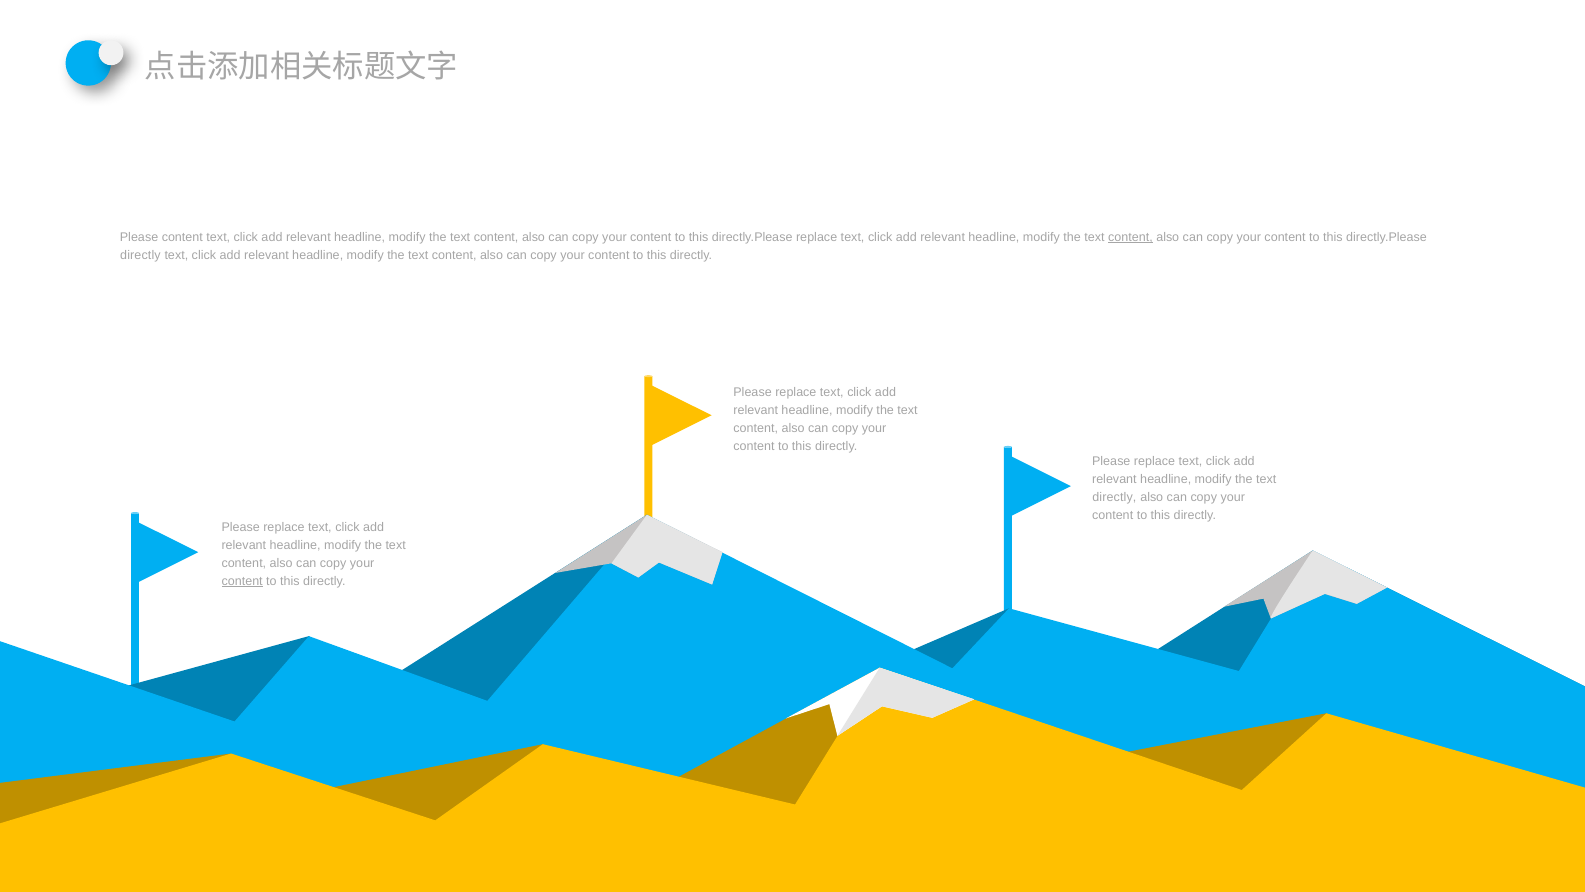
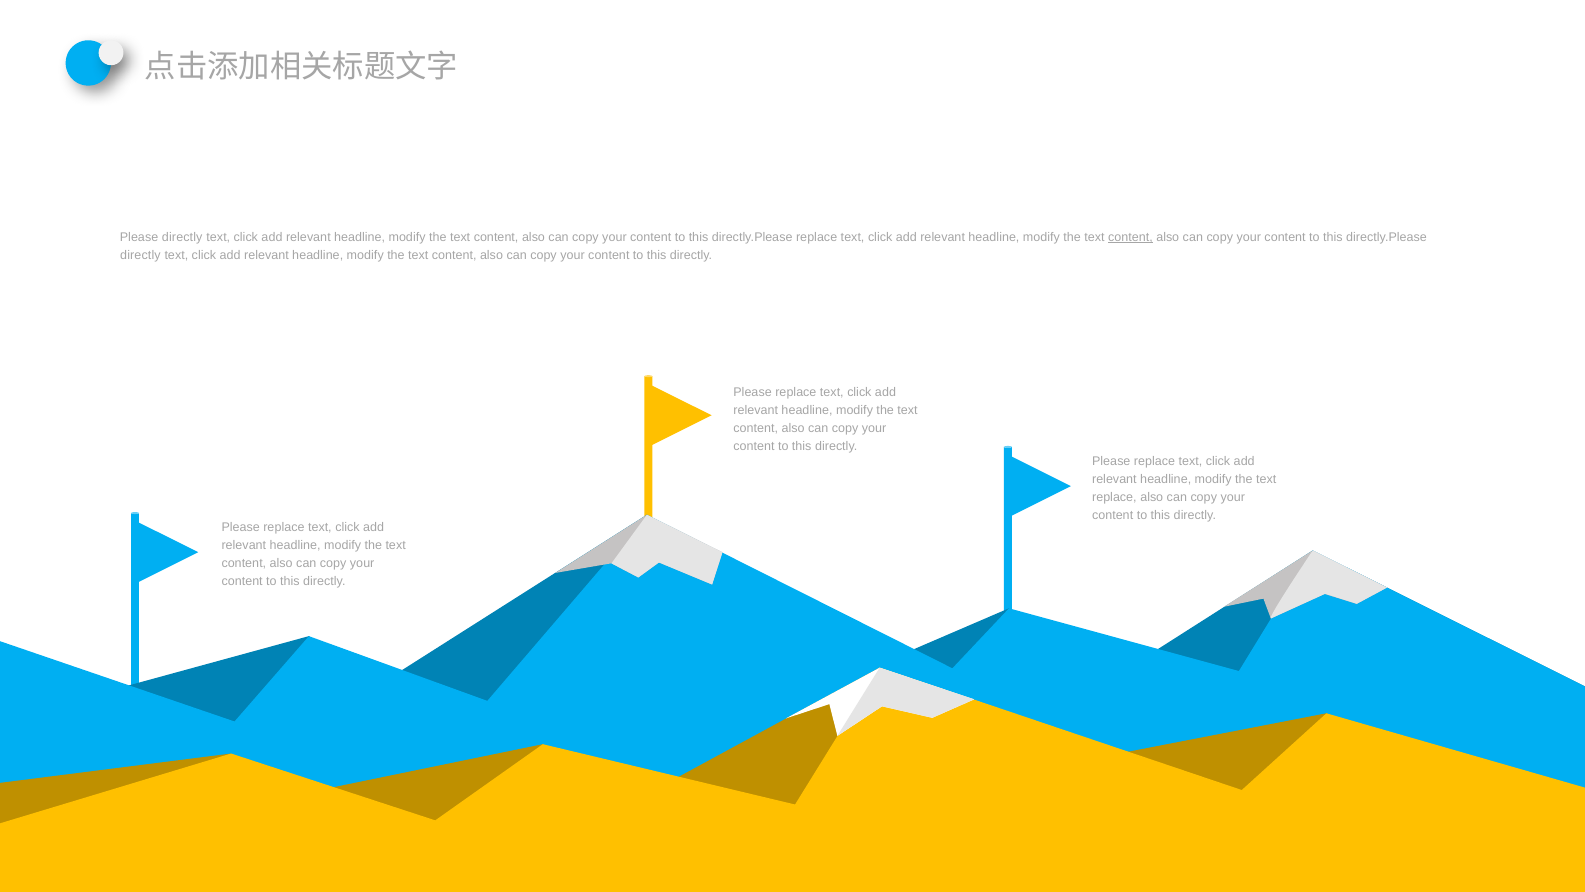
Please content: content -> directly (182, 237)
directly: directly -> replace (1114, 497)
content underline: present -> none (242, 581)
